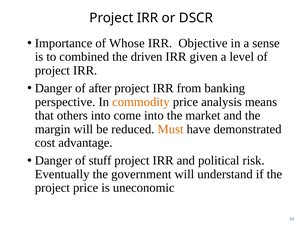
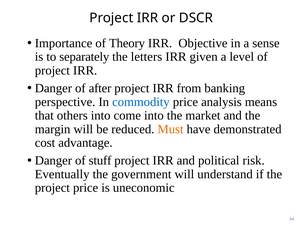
Whose: Whose -> Theory (127, 43)
combined: combined -> separately (84, 57)
driven: driven -> letters (146, 57)
commodity colour: orange -> blue (141, 102)
